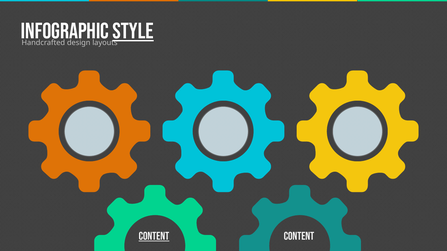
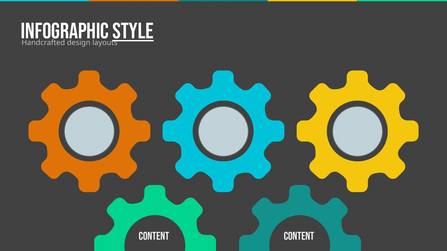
CONTENT underline: present -> none (154, 237)
